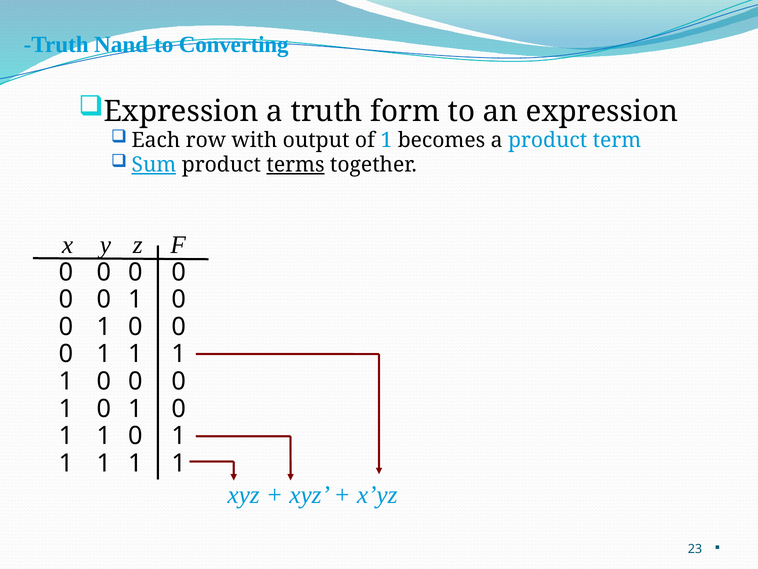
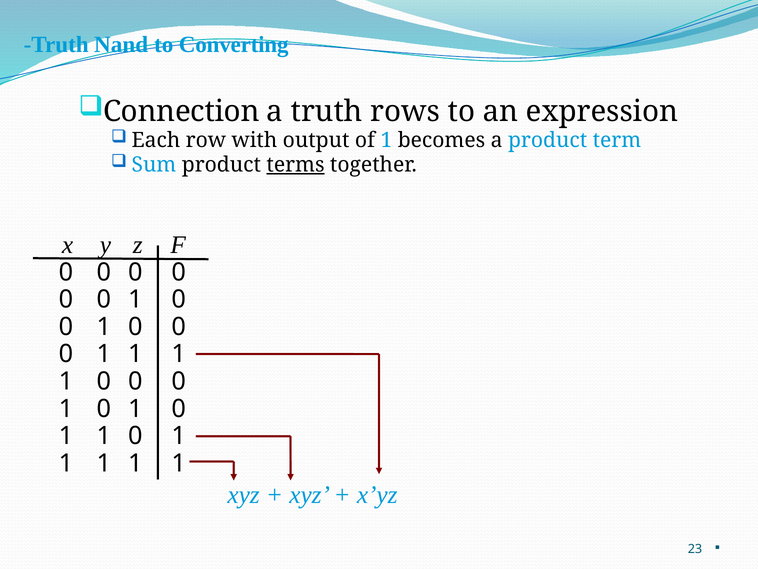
Expression: Expression -> Connection (181, 111)
form: form -> rows (405, 111)
Sum underline: present -> none (154, 165)
